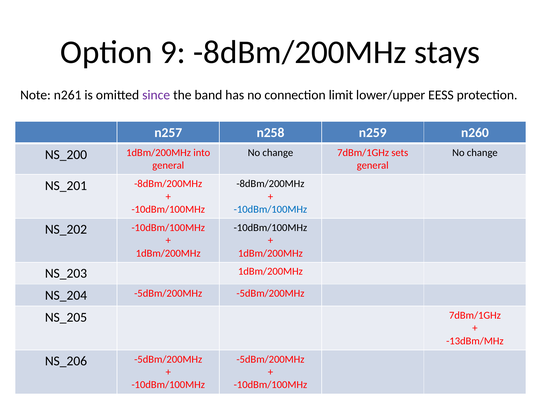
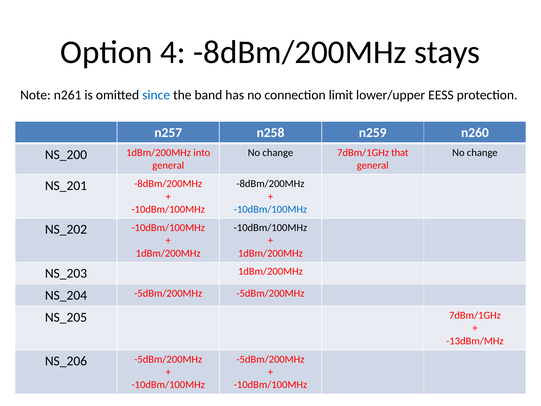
9: 9 -> 4 (173, 52)
since colour: purple -> blue (156, 95)
sets: sets -> that (400, 153)
